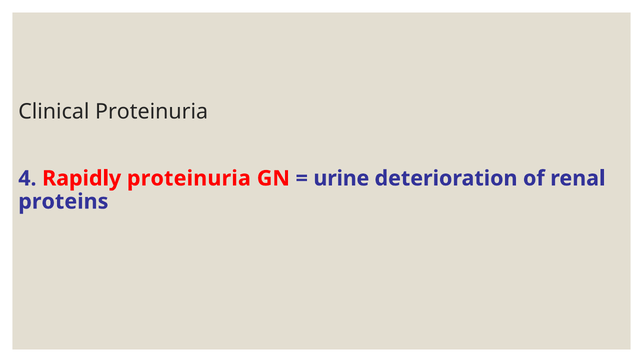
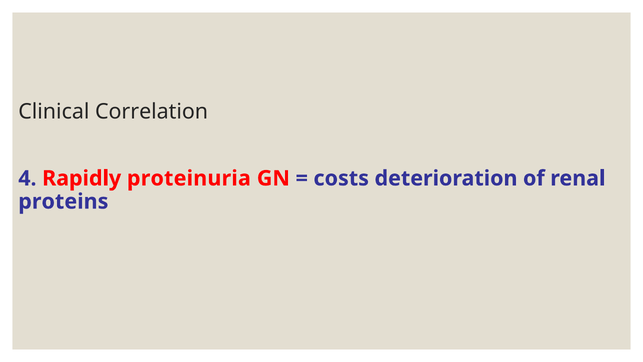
Clinical Proteinuria: Proteinuria -> Correlation (152, 112)
urine: urine -> costs (341, 178)
